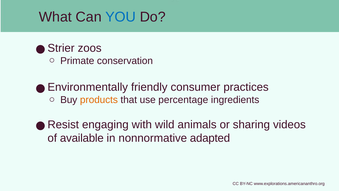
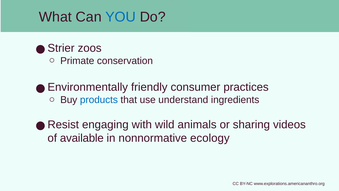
products colour: orange -> blue (99, 100)
percentage: percentage -> understand (183, 100)
adapted: adapted -> ecology (210, 138)
